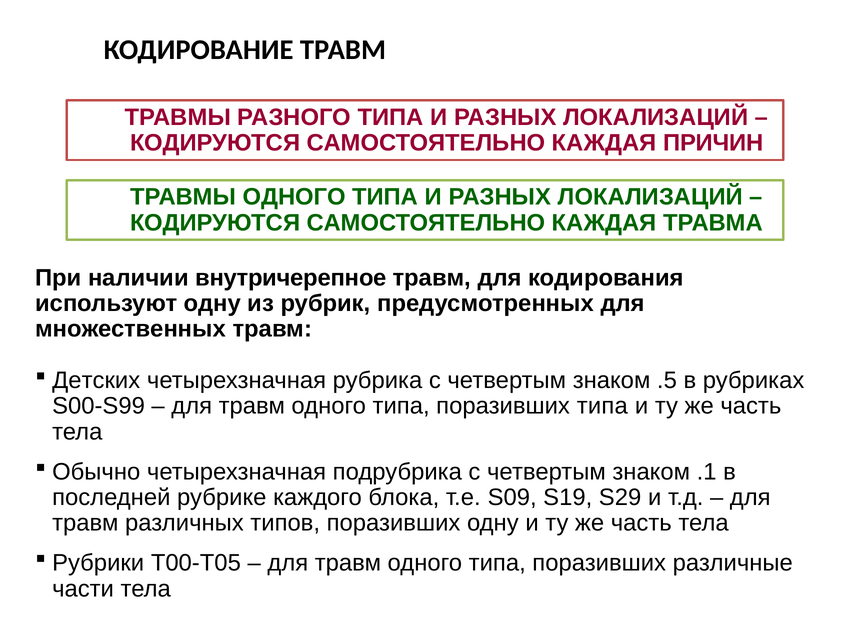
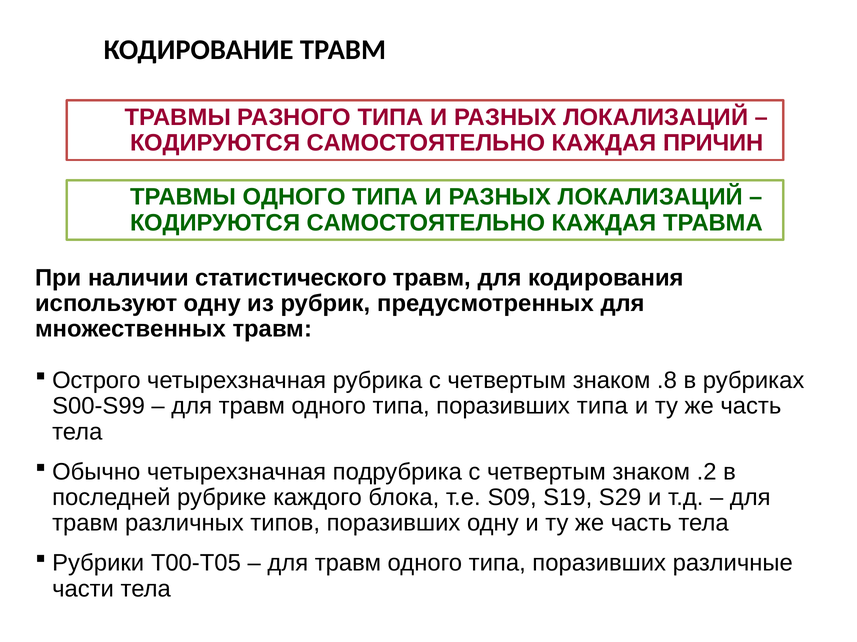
внутричерепное: внутричерепное -> статистического (291, 278)
Детских: Детских -> Острого (96, 381)
.5: .5 -> .8 (667, 381)
.1: .1 -> .2 (707, 472)
